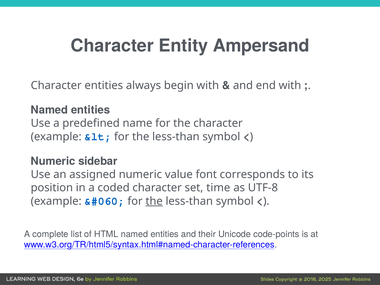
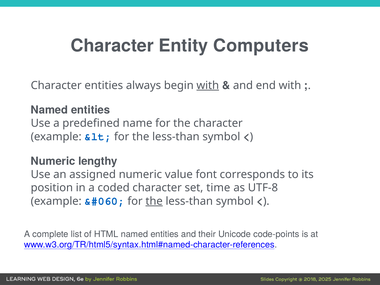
Ampersand: Ampersand -> Computers (261, 46)
with underline: none -> present (208, 85)
sidebar: sidebar -> lengthy (98, 161)
